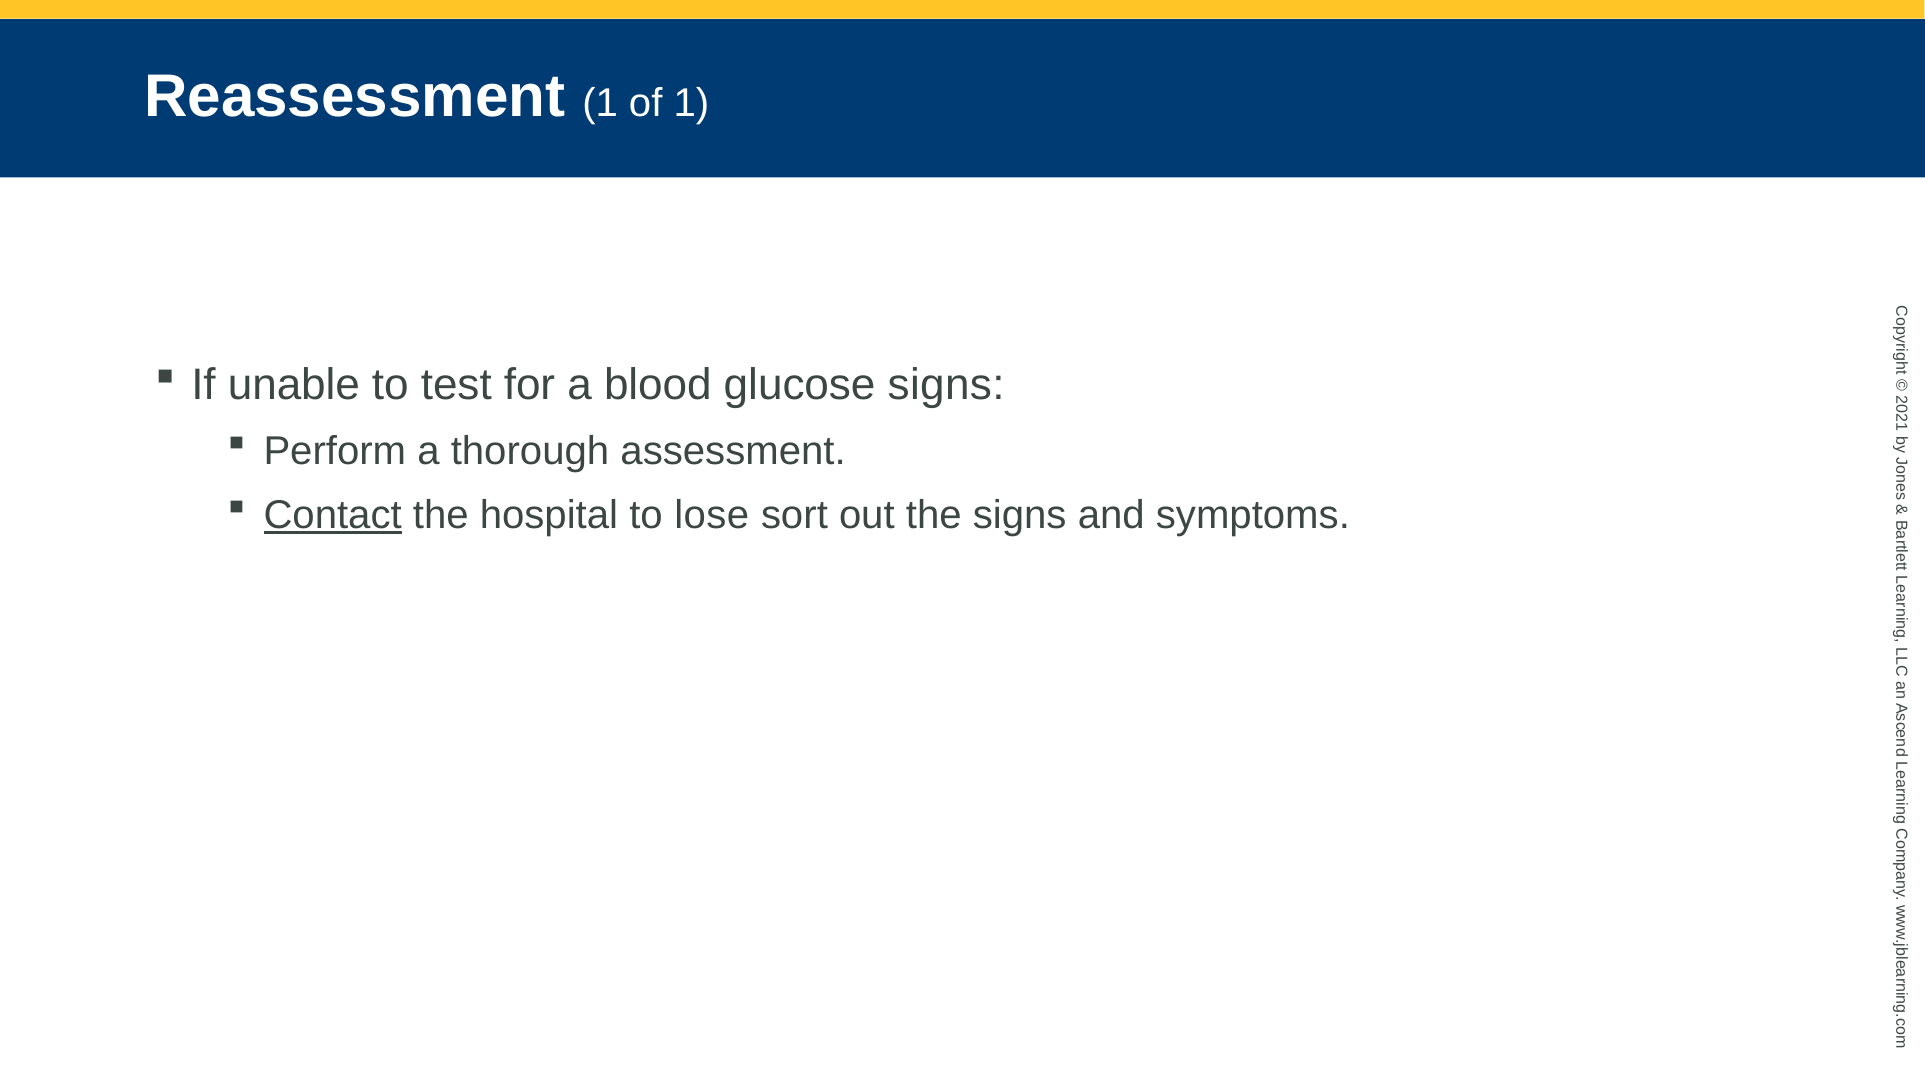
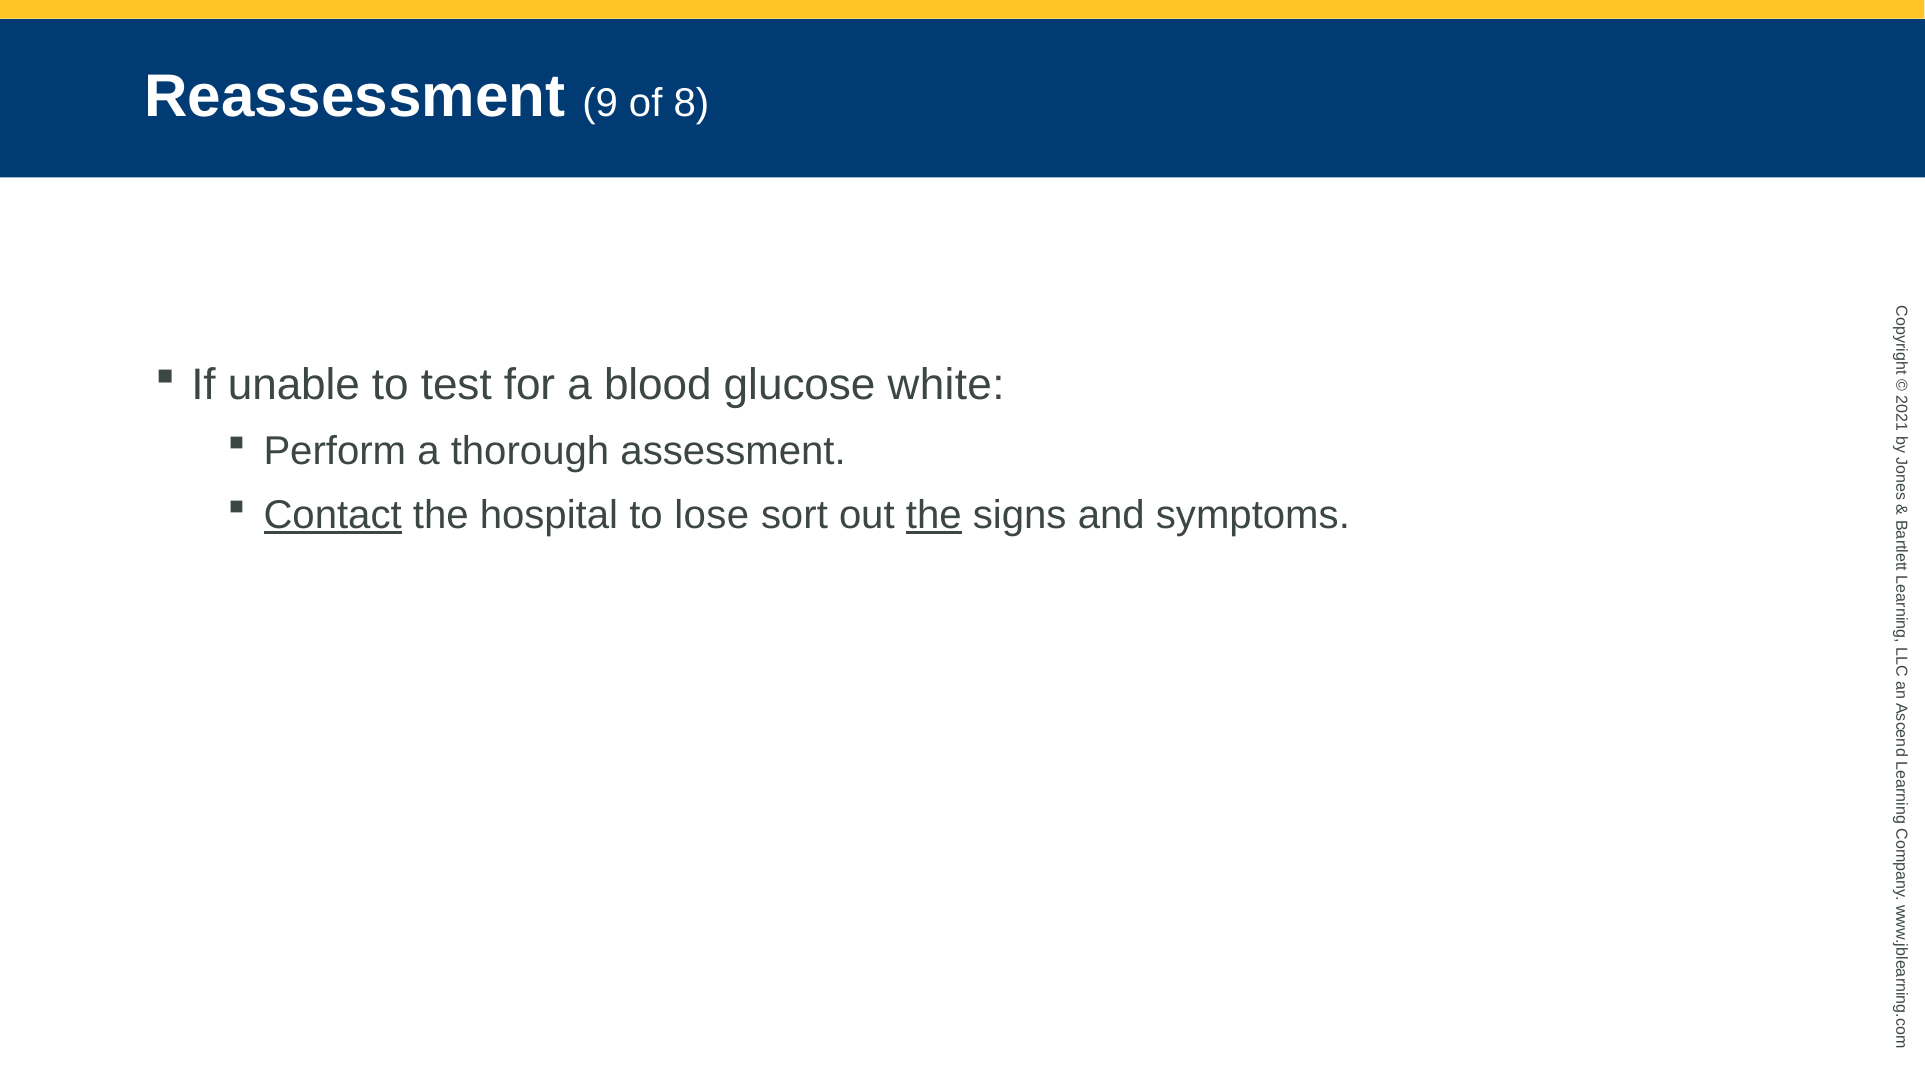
Reassessment 1: 1 -> 9 (600, 103)
of 1: 1 -> 8 (691, 103)
glucose signs: signs -> white (946, 385)
the underline: none -> present (934, 515)
